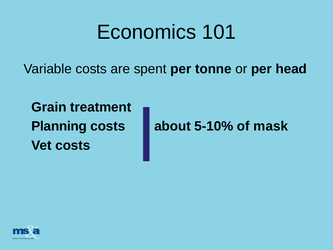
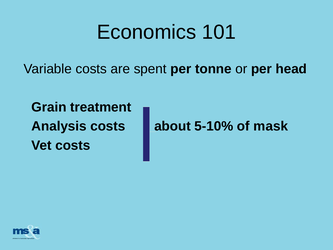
Planning: Planning -> Analysis (59, 126)
